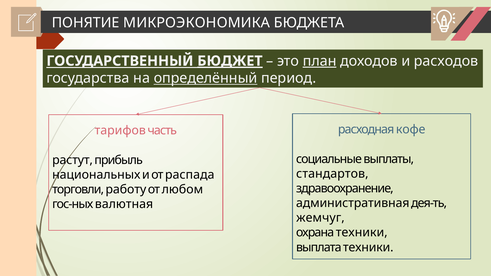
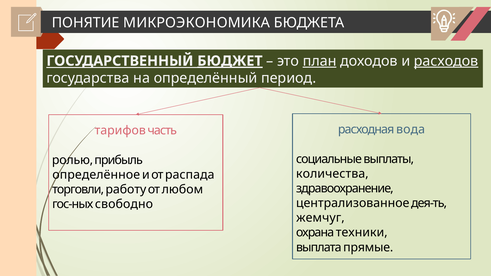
расходов underline: none -> present (446, 61)
определённый underline: present -> none (206, 78)
кофе: кофе -> вода (411, 130)
растут: растут -> ролью (73, 160)
стандартов: стандартов -> количества (332, 174)
национальных: национальных -> определённое (96, 175)
административная: административная -> централизованное (353, 203)
валютная: валютная -> свободно (124, 204)
выплата техники: техники -> прямые (368, 248)
